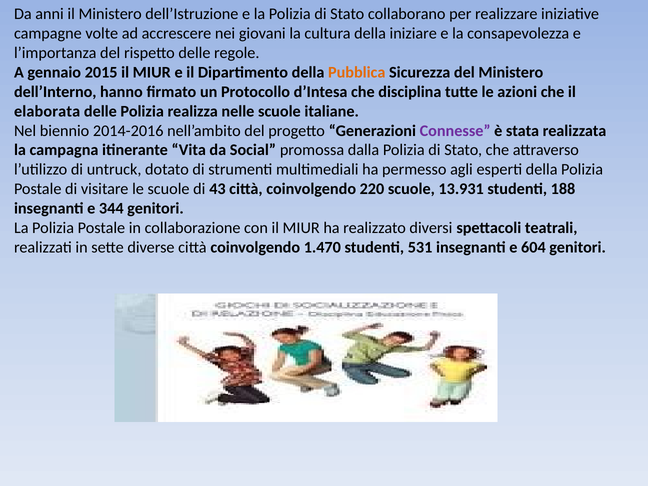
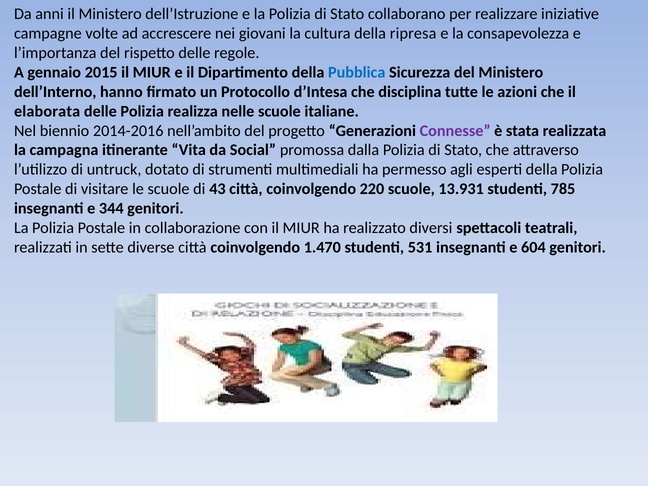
iniziare: iniziare -> ripresa (413, 33)
Pubblica colour: orange -> blue (357, 72)
188: 188 -> 785 (563, 189)
